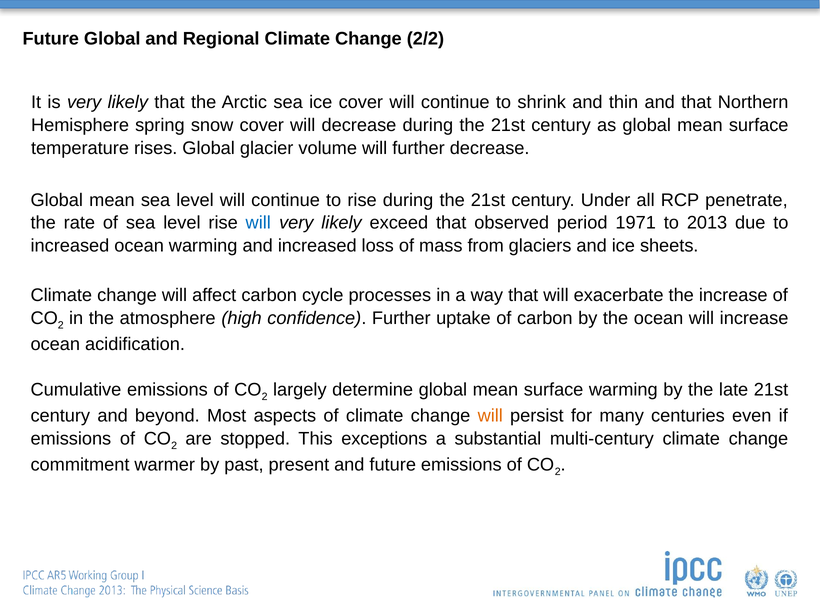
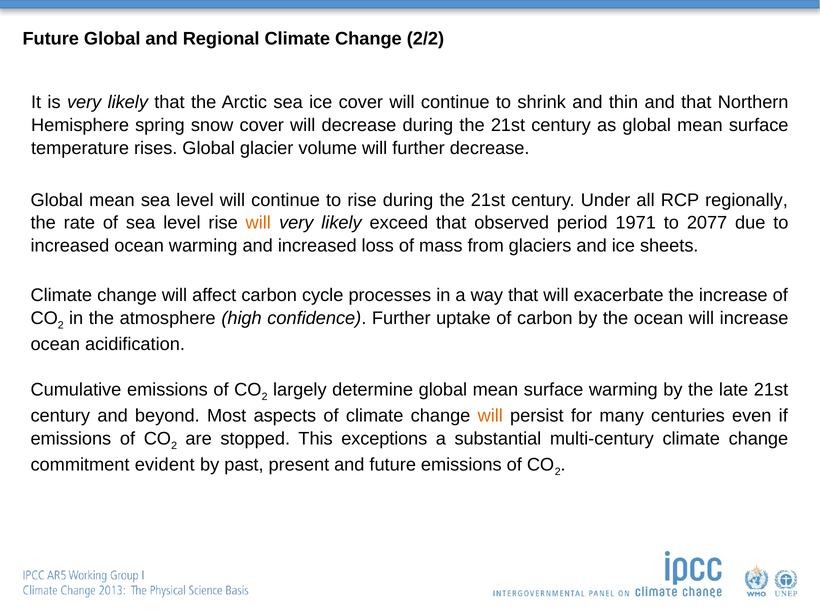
penetrate: penetrate -> regionally (746, 200)
will colour: blue -> orange (258, 223)
2013: 2013 -> 2077 (707, 223)
warmer: warmer -> evident (165, 465)
